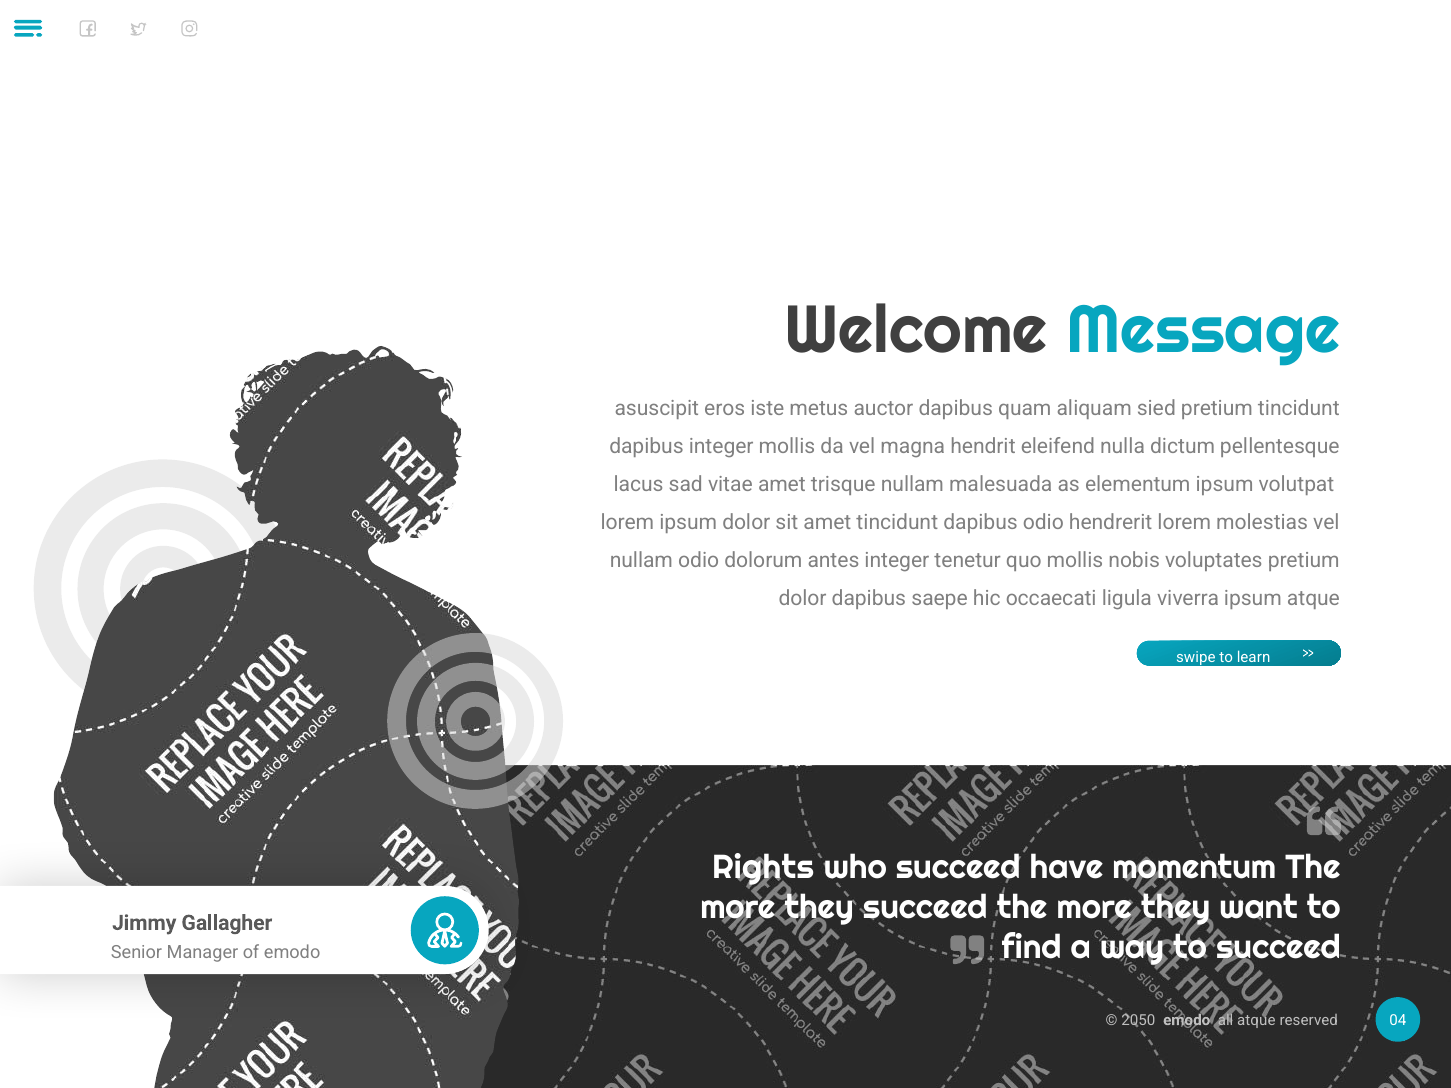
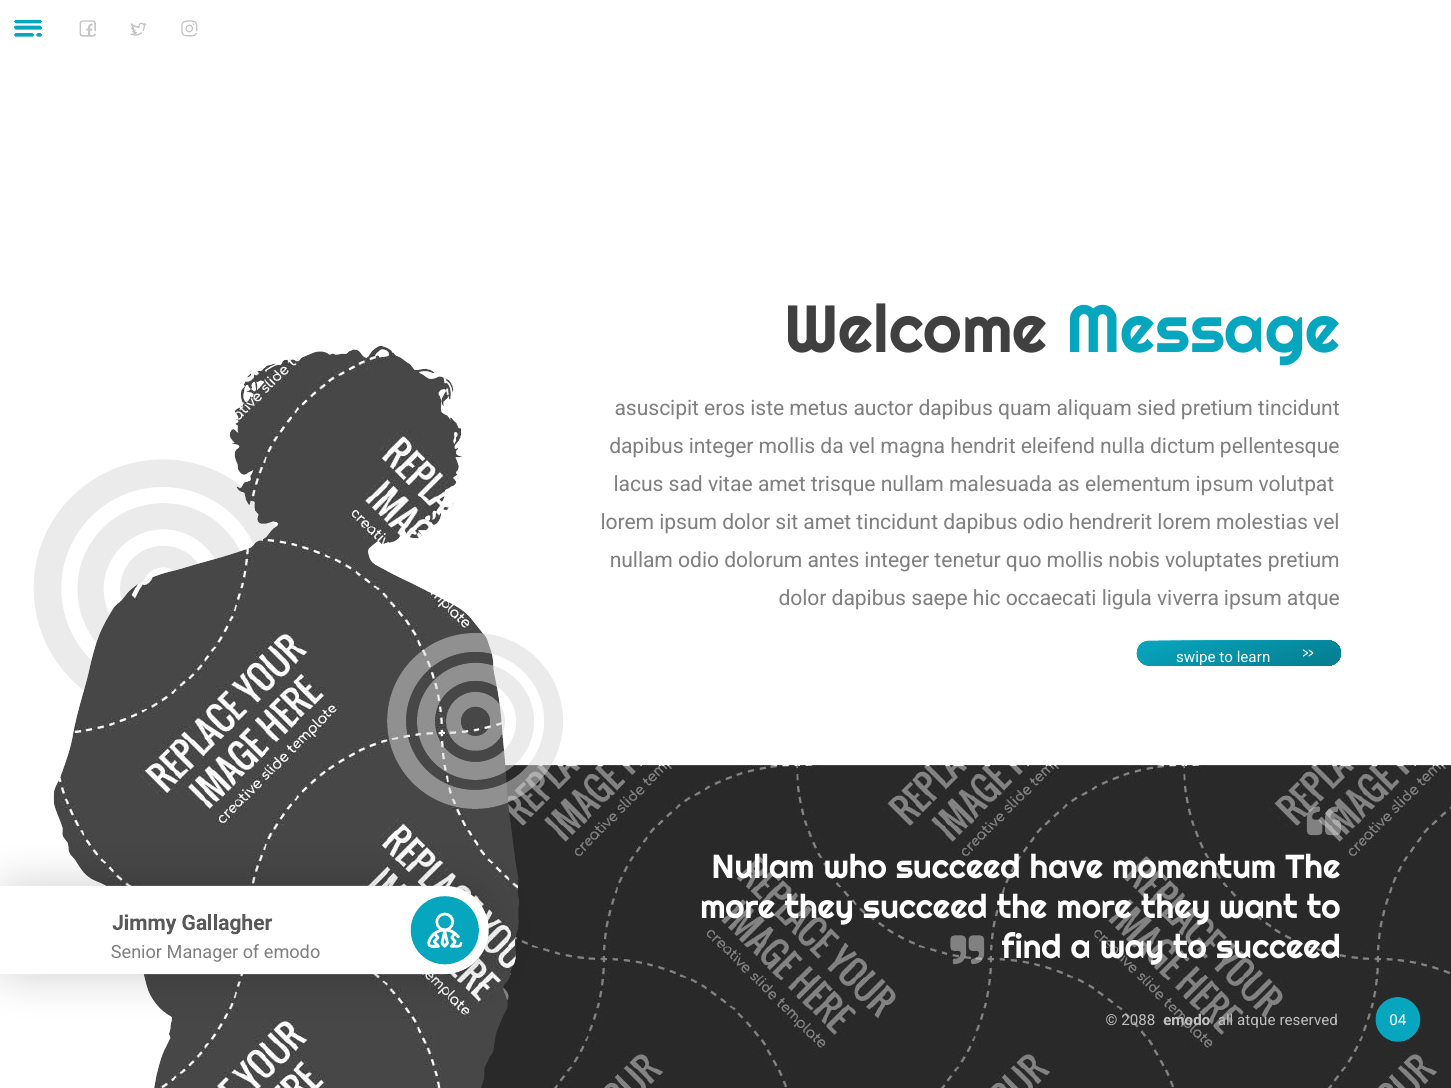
Rights: Rights -> Nullam (763, 868)
2050: 2050 -> 2088 (1138, 1020)
